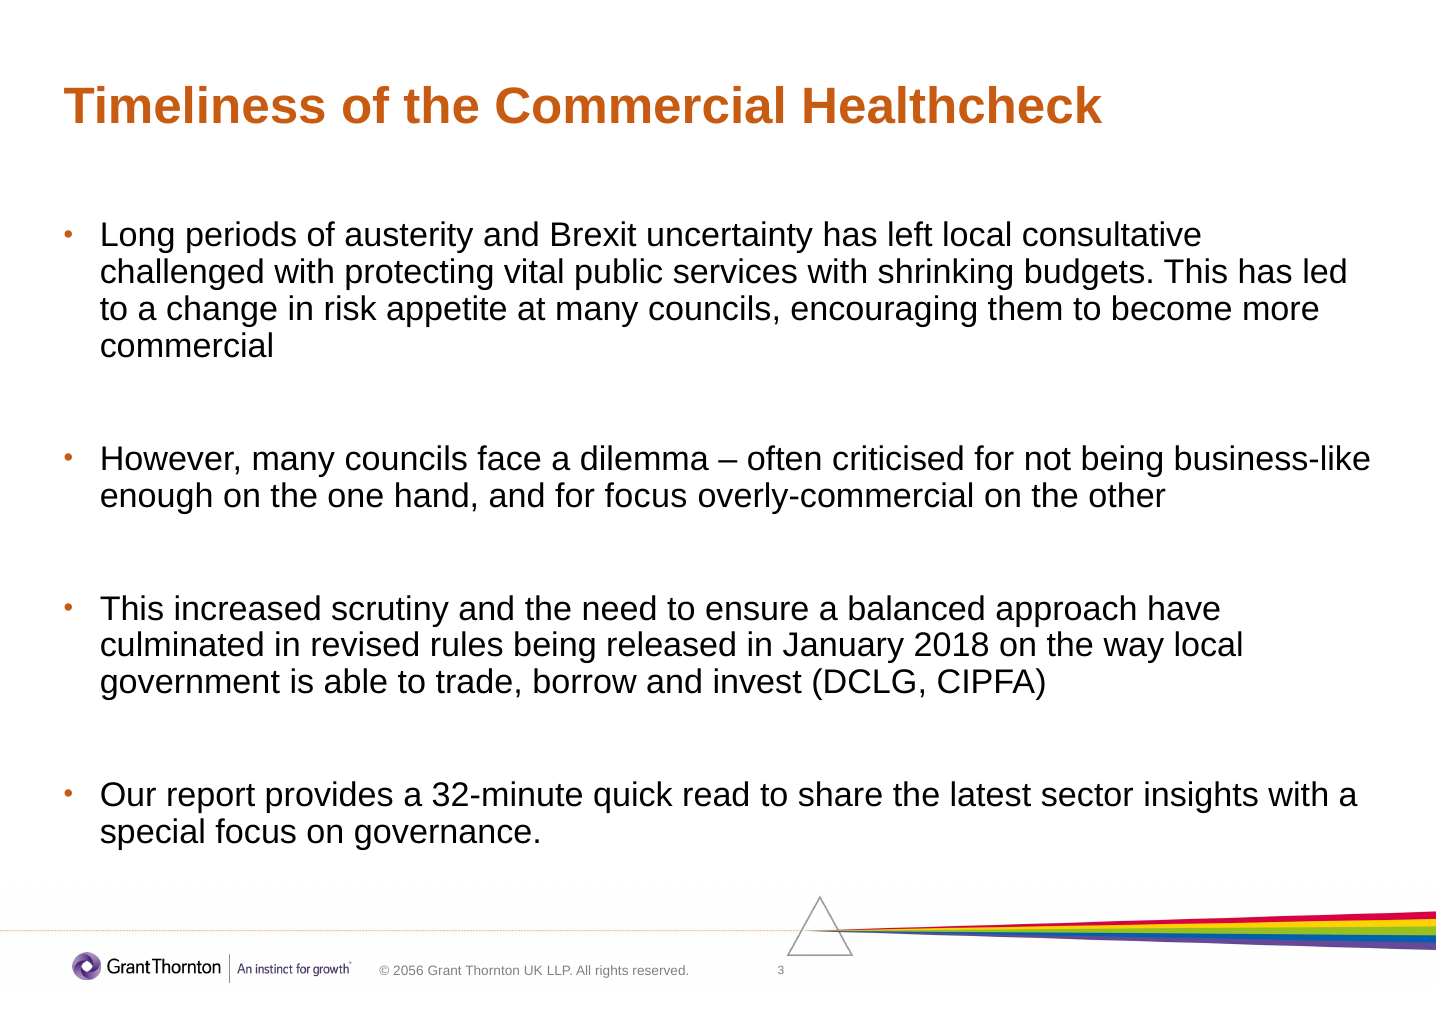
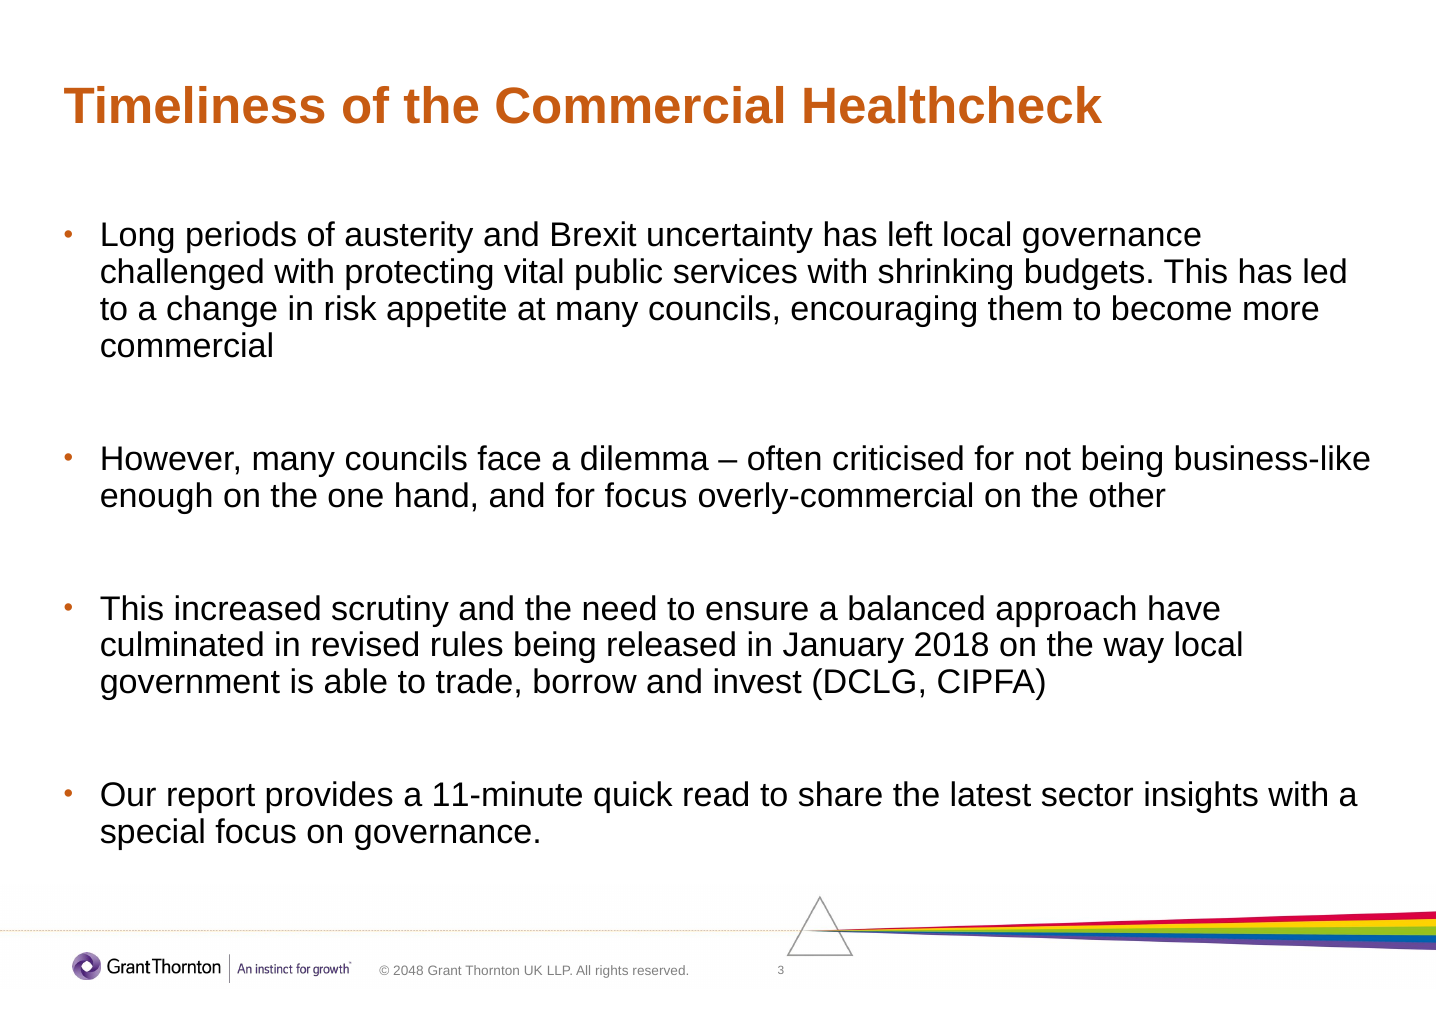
local consultative: consultative -> governance (1112, 236)
32-minute: 32-minute -> 11-minute (508, 796)
2056: 2056 -> 2048 (408, 971)
